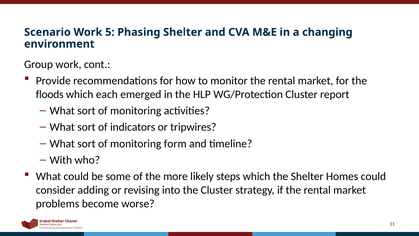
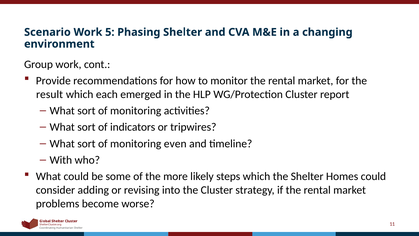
floods: floods -> result (50, 94)
form: form -> even (175, 143)
